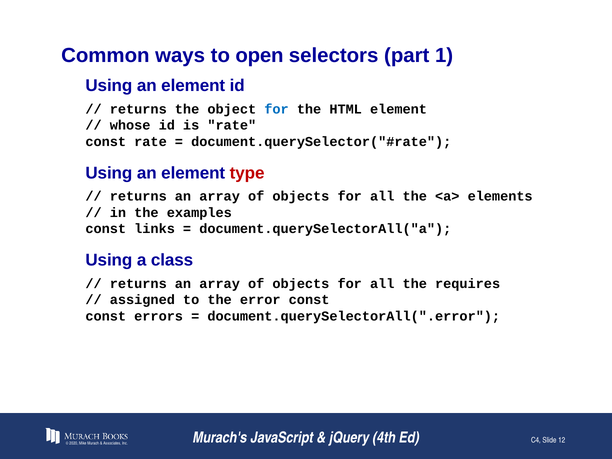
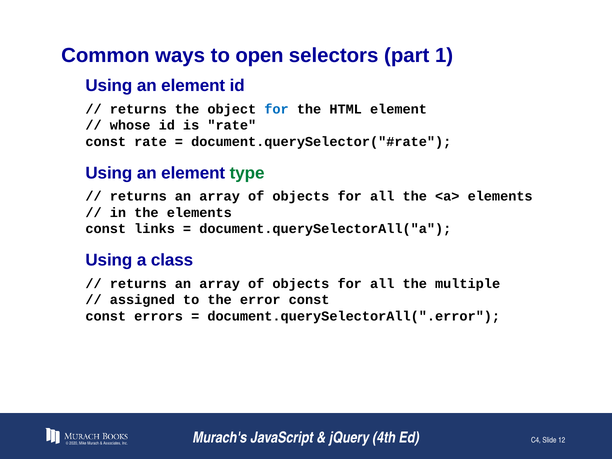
type colour: red -> green (247, 173)
the examples: examples -> elements (199, 213)
requires: requires -> multiple (468, 284)
